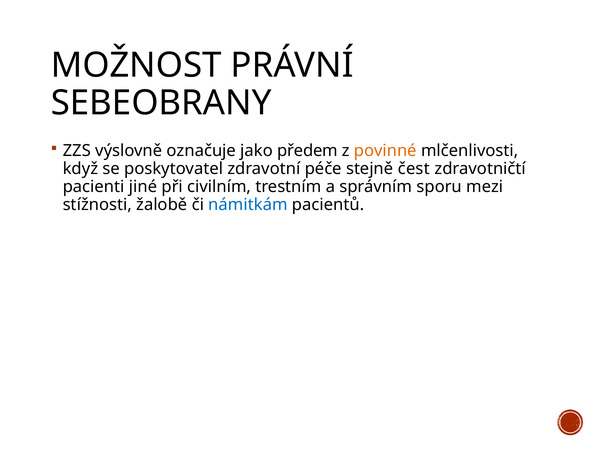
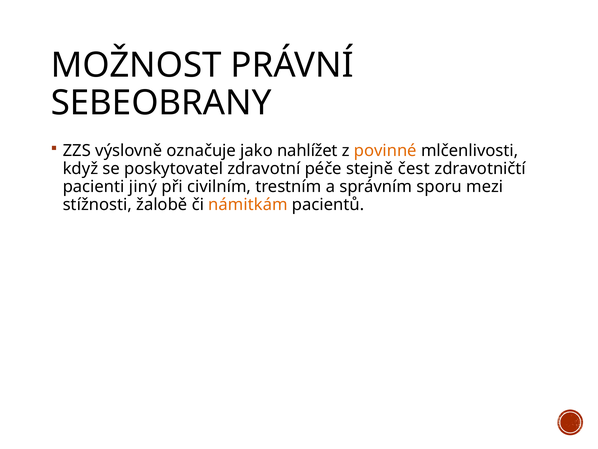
předem: předem -> nahlížet (307, 151)
jiné: jiné -> jiný (143, 186)
námitkám colour: blue -> orange (248, 204)
